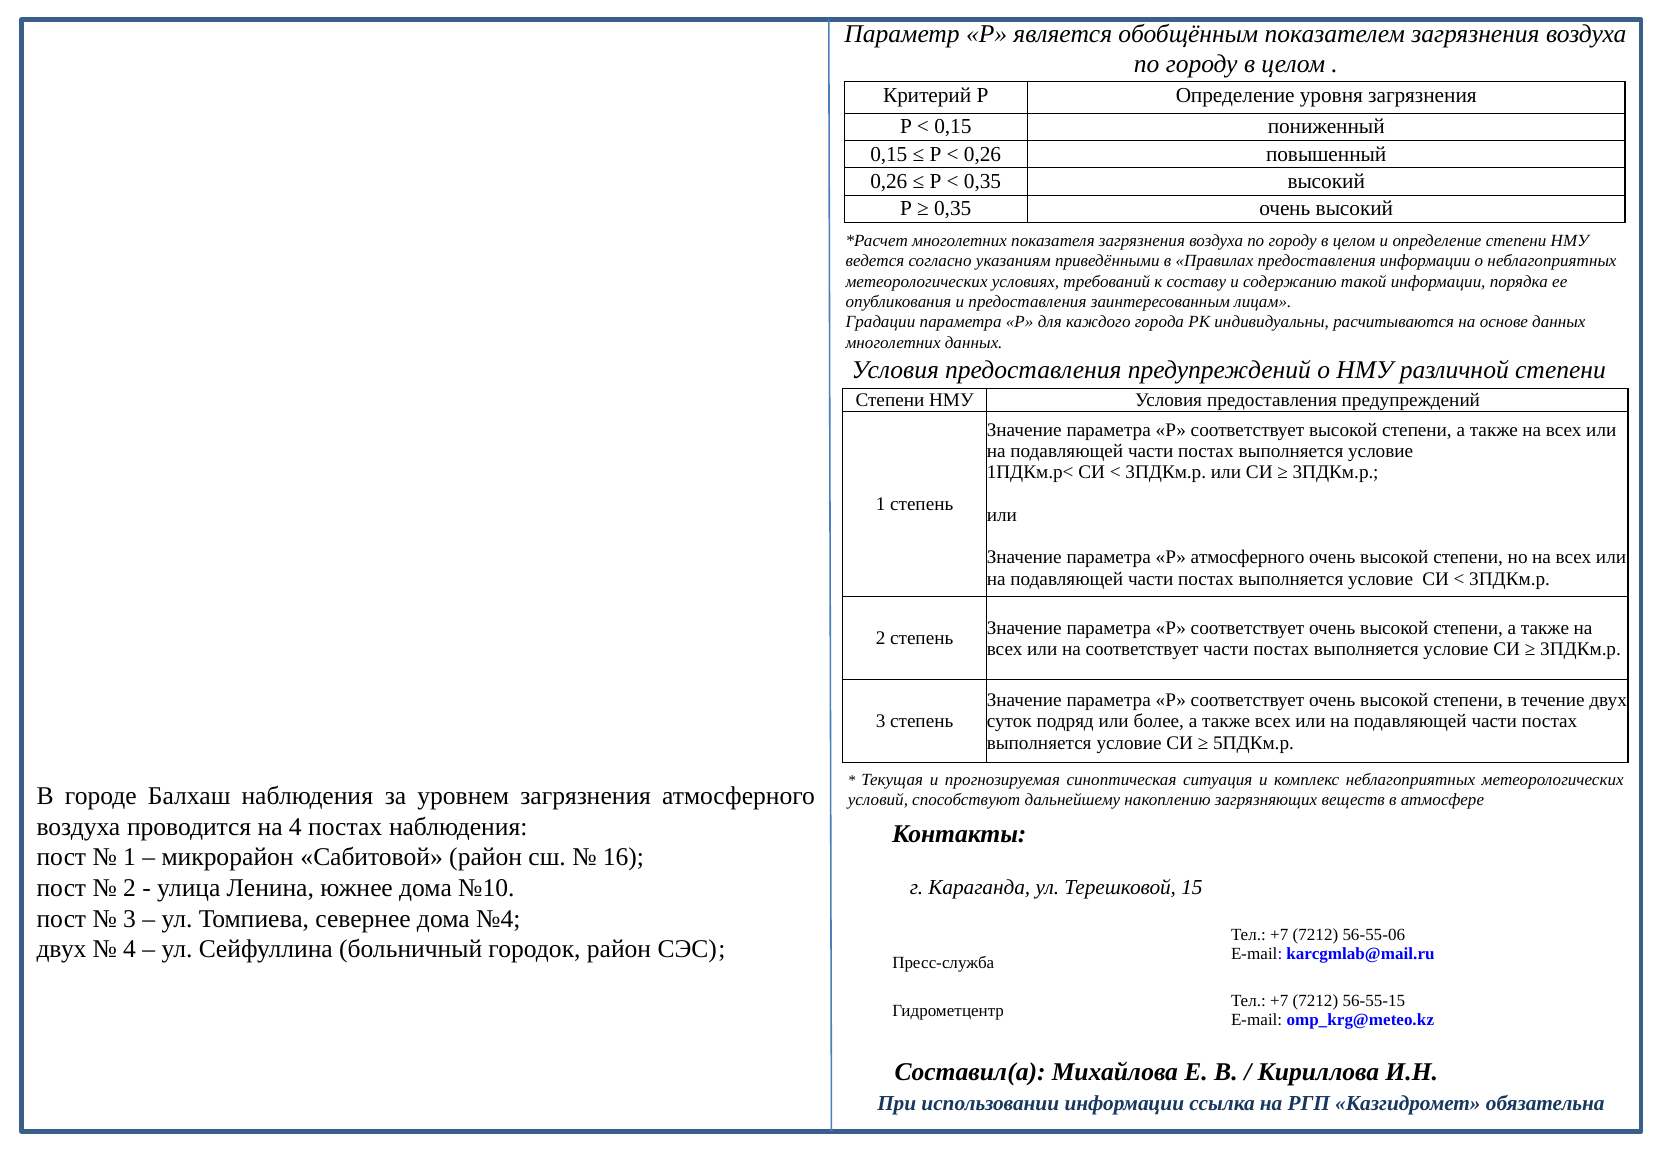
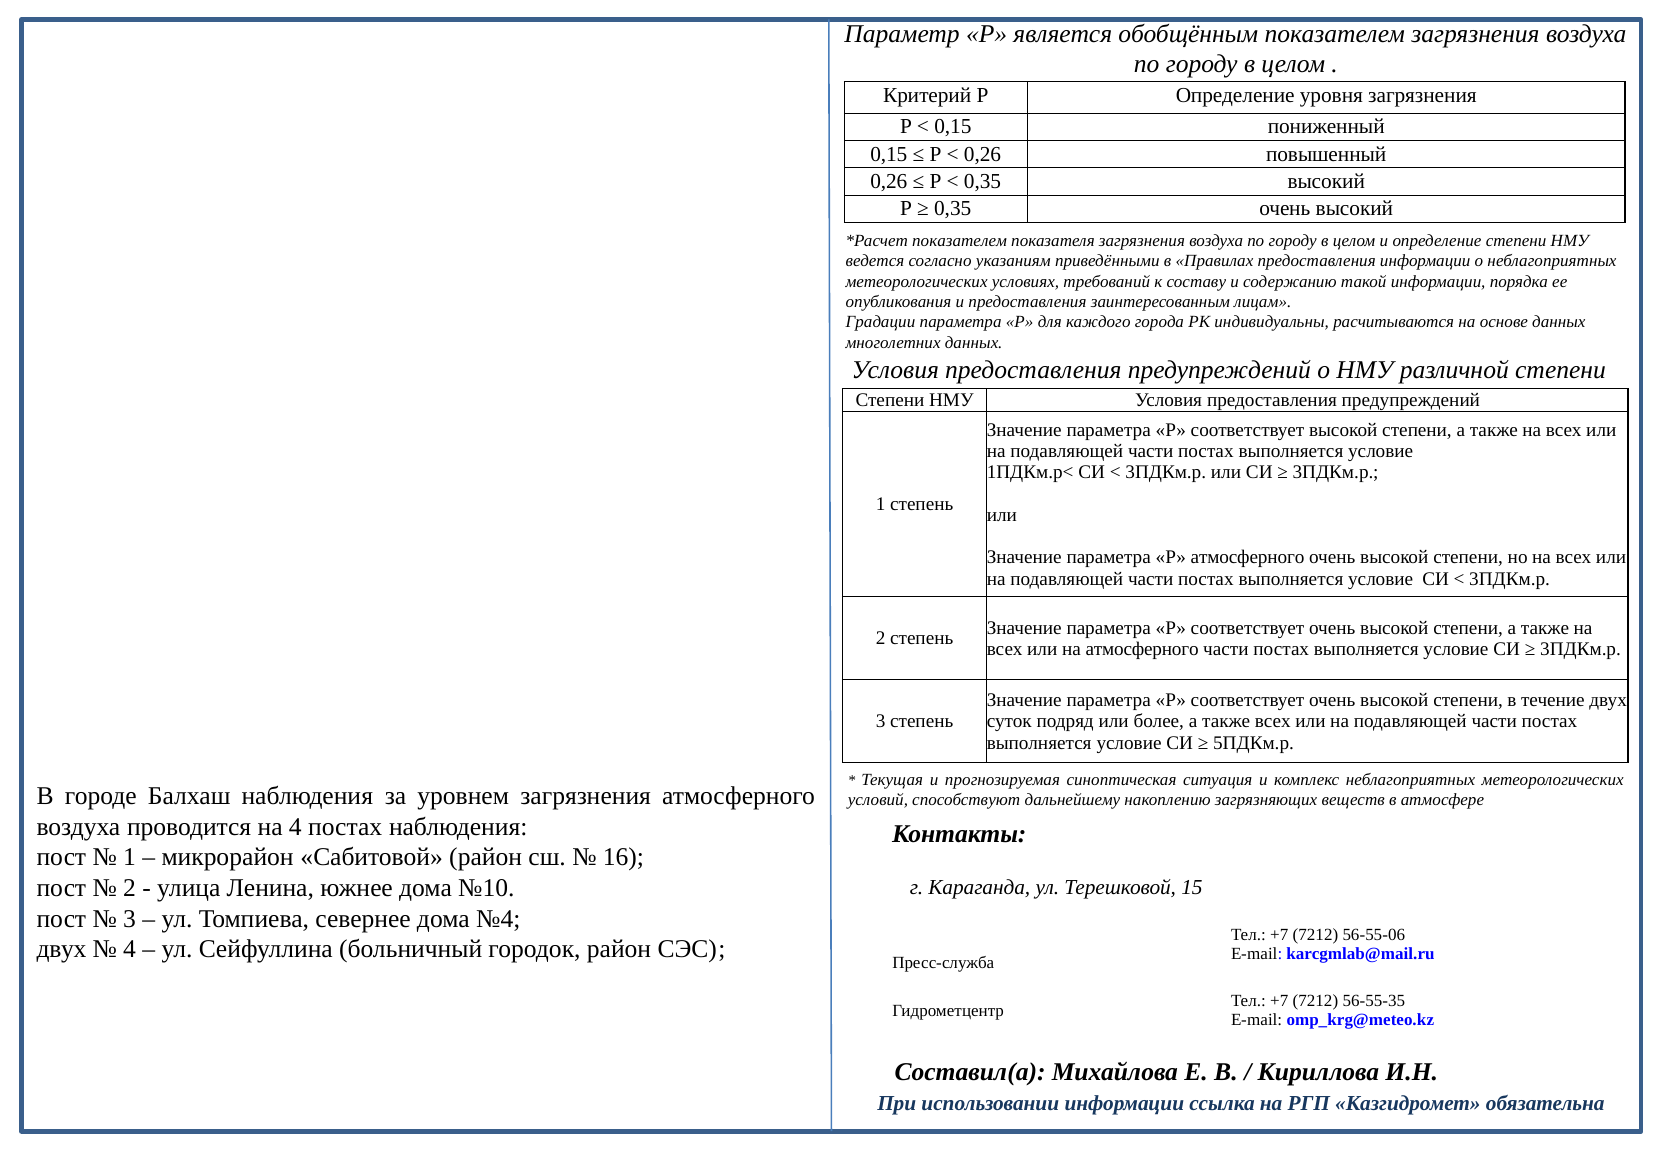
многолетних: многолетних -> показателем (960, 241)
на соответствует: соответствует -> атмосферного (1142, 649)
56-55-15: 56-55-15 -> 56-55-35 (1374, 1001)
